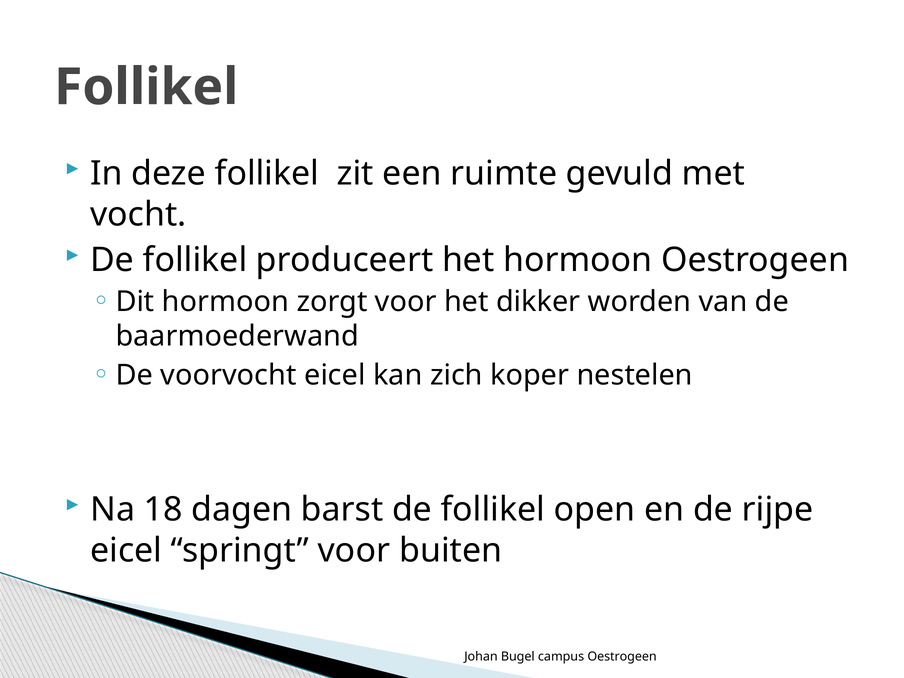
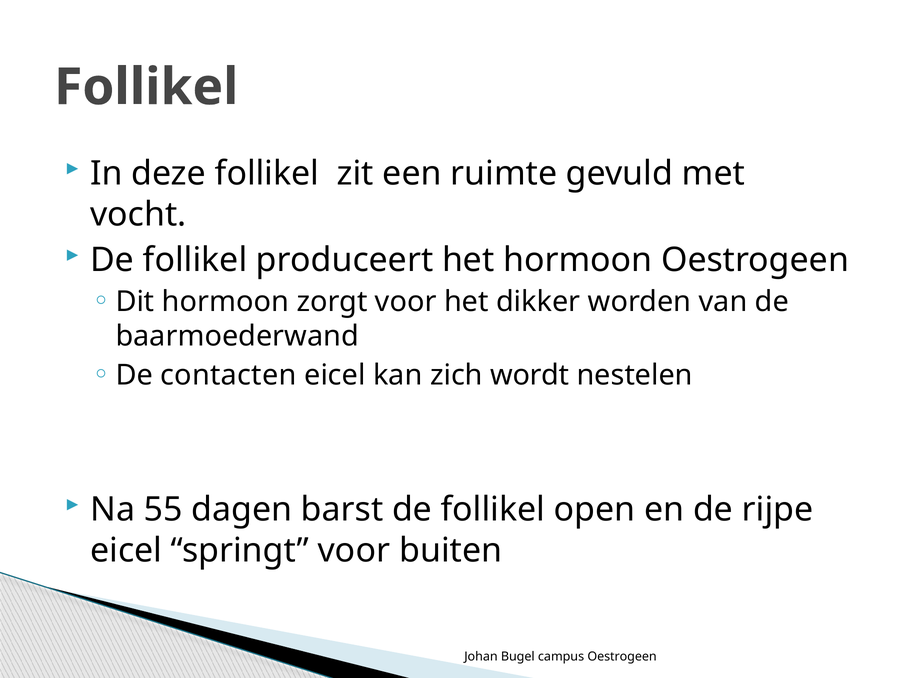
voorvocht: voorvocht -> contacten (228, 375)
koper: koper -> wordt (530, 375)
18: 18 -> 55 (163, 510)
